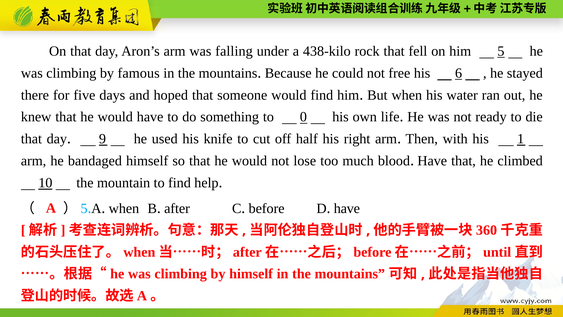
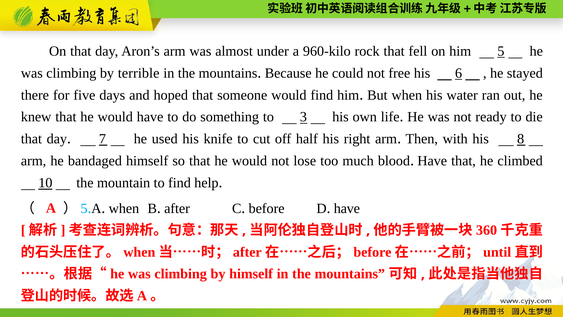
falling: falling -> almost (234, 51)
438-kilo: 438-kilo -> 960-kilo (327, 51)
famous: famous -> terrible (139, 73)
0: 0 -> 3 (303, 117)
9: 9 -> 7 (103, 139)
1: 1 -> 8 (521, 139)
